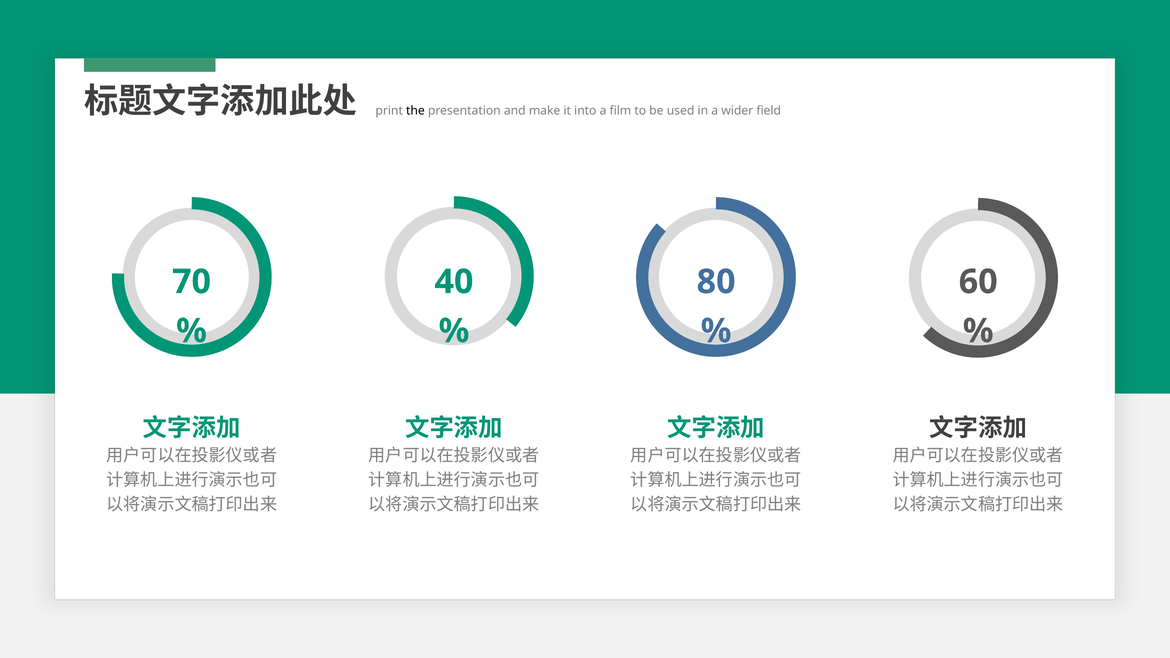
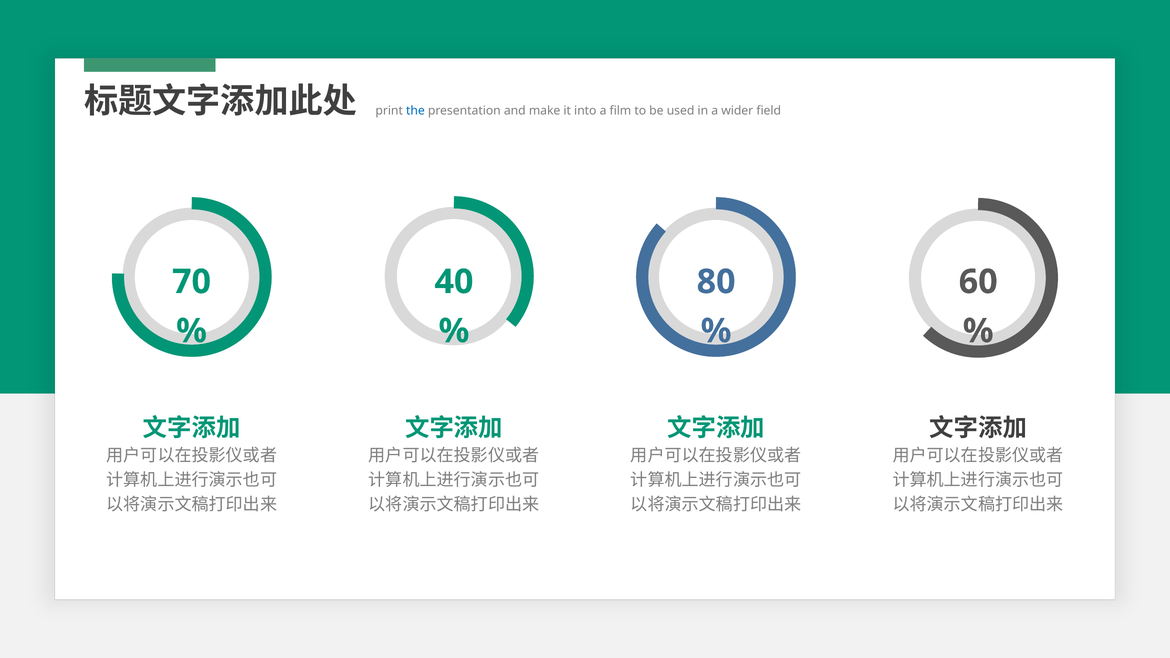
the colour: black -> blue (415, 111)
